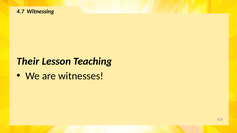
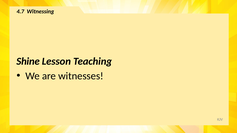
Their: Their -> Shine (28, 62)
